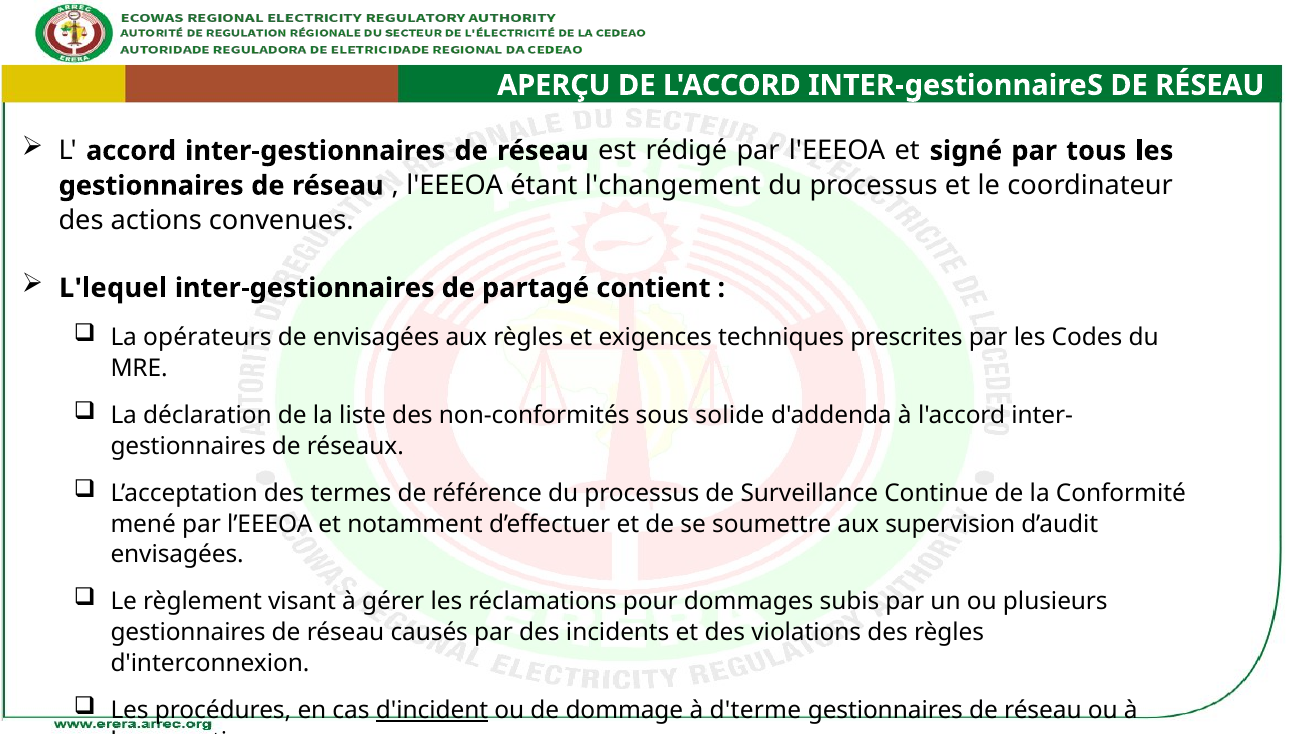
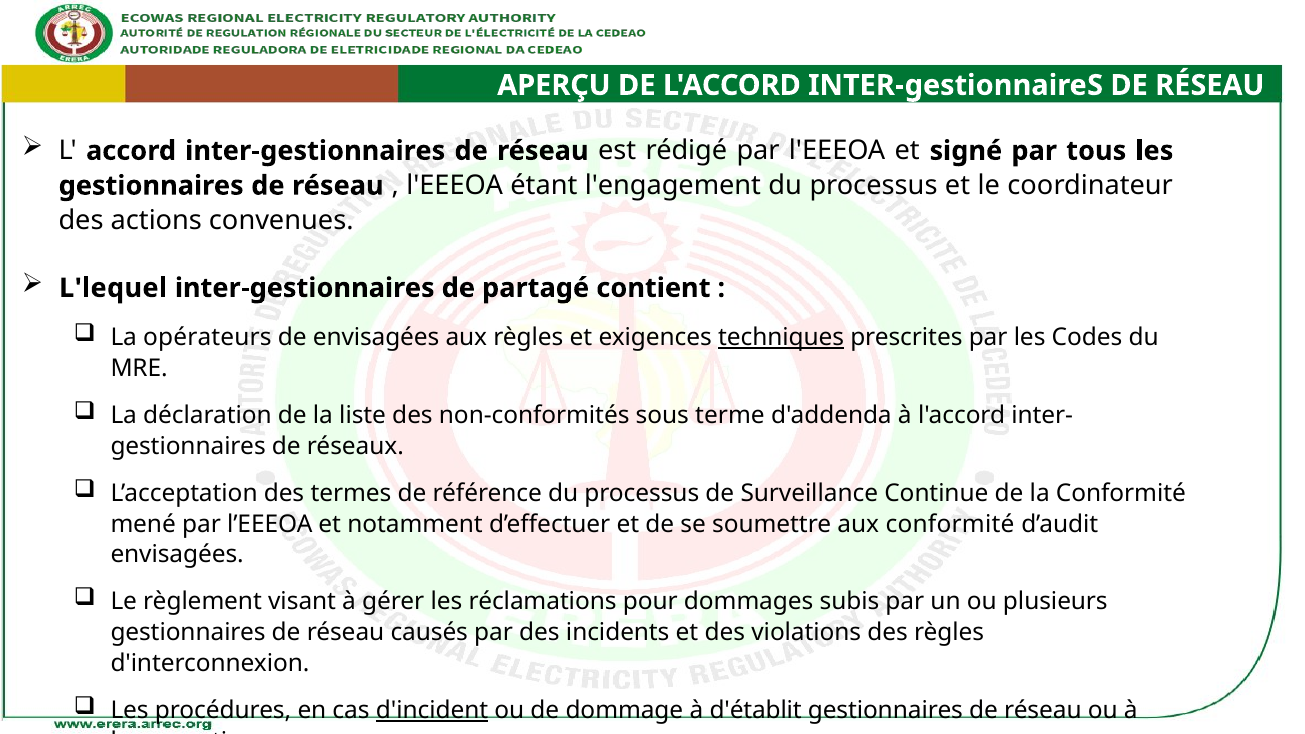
l'changement: l'changement -> l'engagement (673, 186)
techniques underline: none -> present (781, 337)
solide: solide -> terme (730, 415)
aux supervision: supervision -> conformité (950, 524)
d'terme: d'terme -> d'établit (756, 711)
